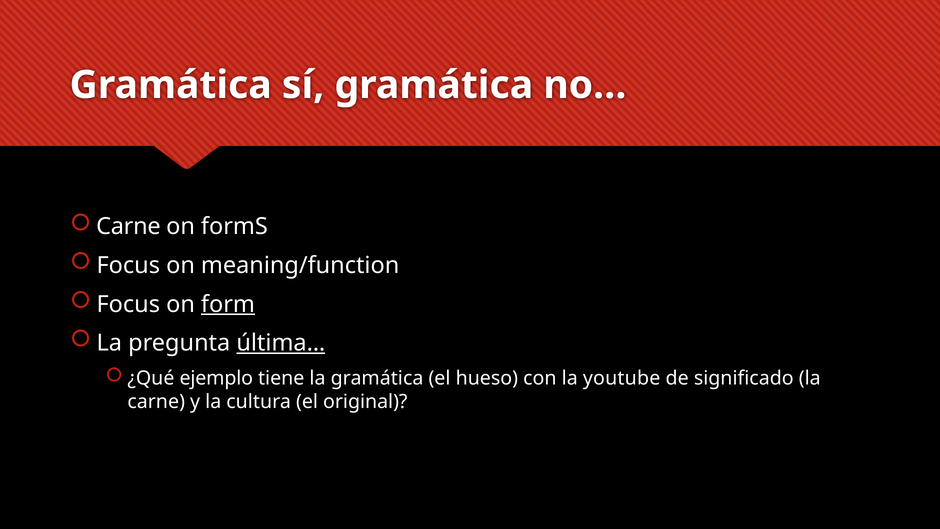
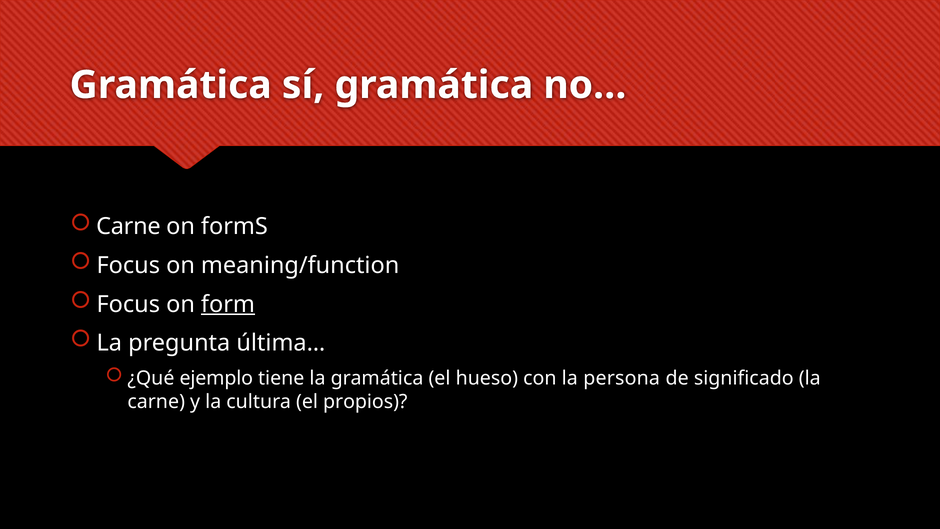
última… underline: present -> none (281, 343)
youtube: youtube -> persona (622, 378)
original: original -> propios (365, 402)
